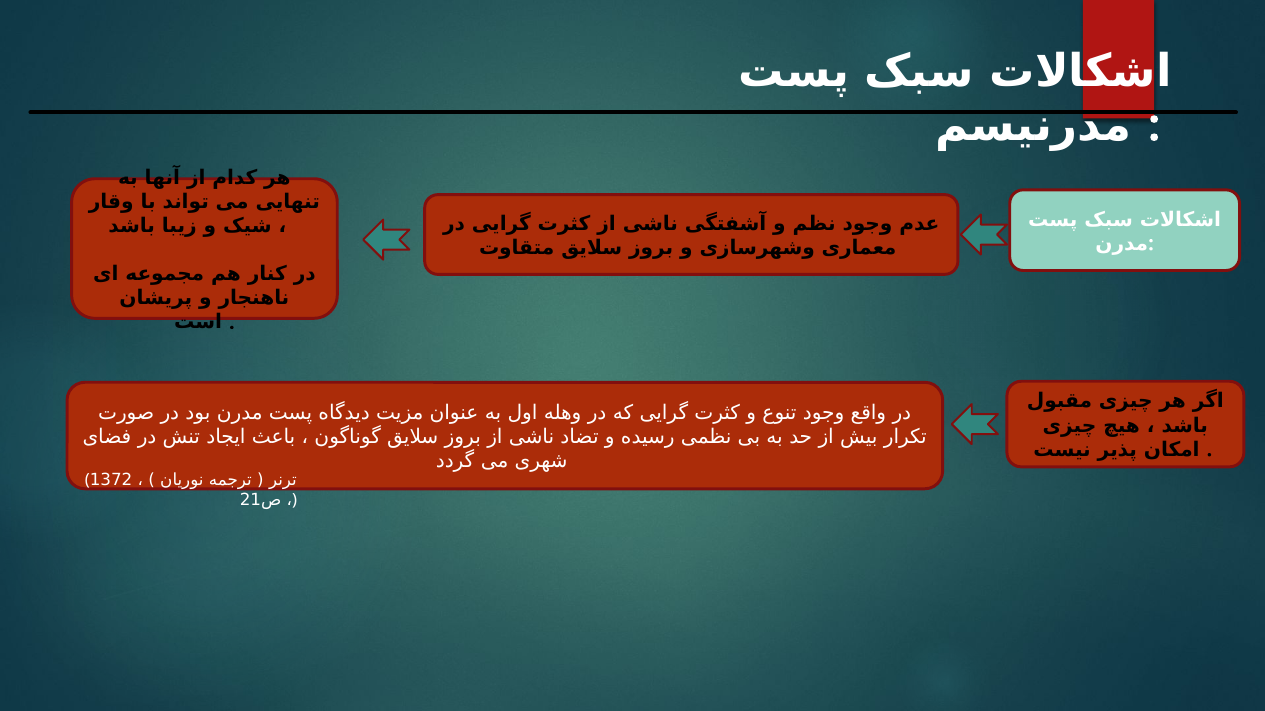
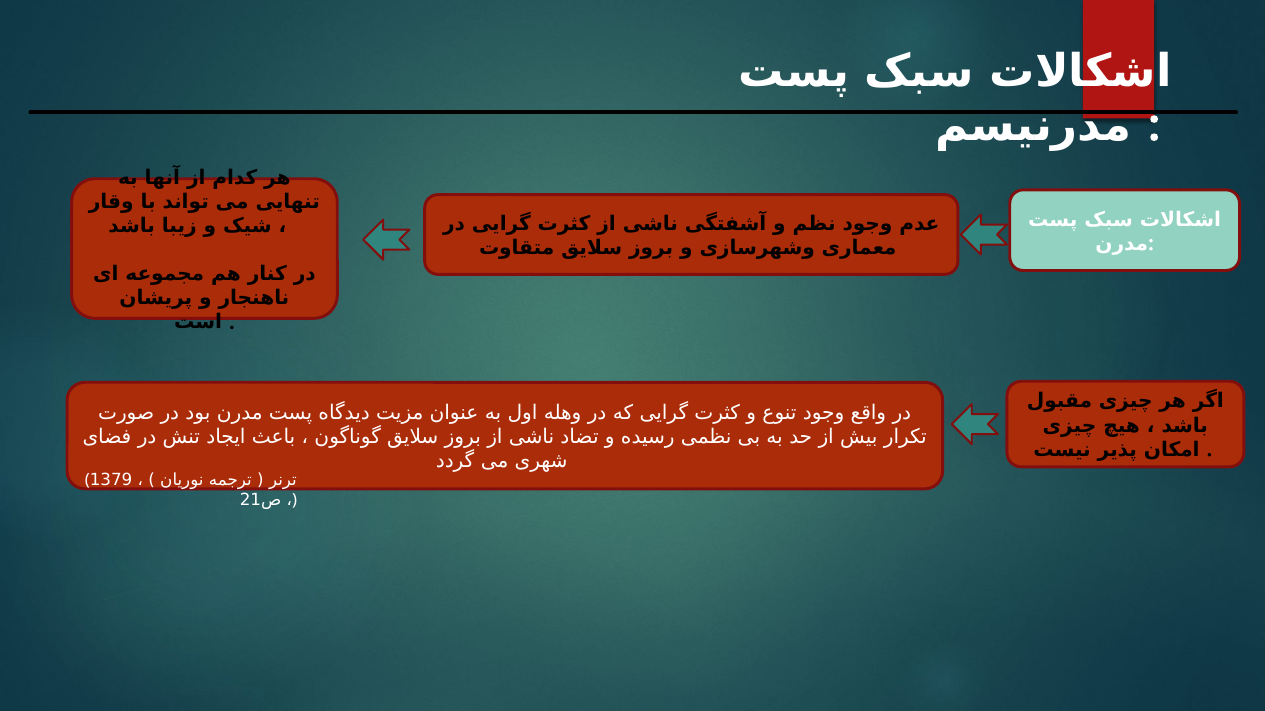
1372: 1372 -> 1379 (111, 481)
